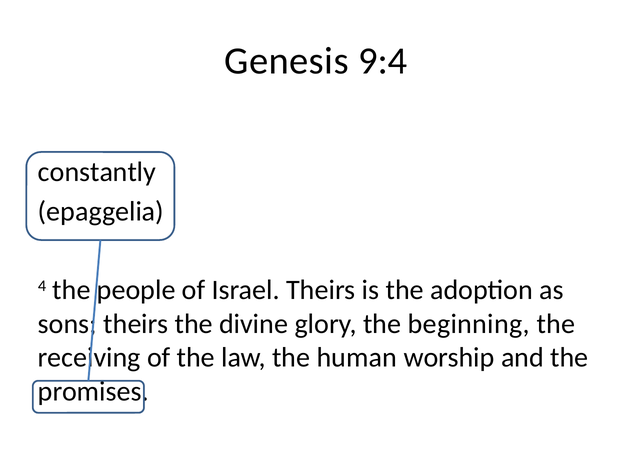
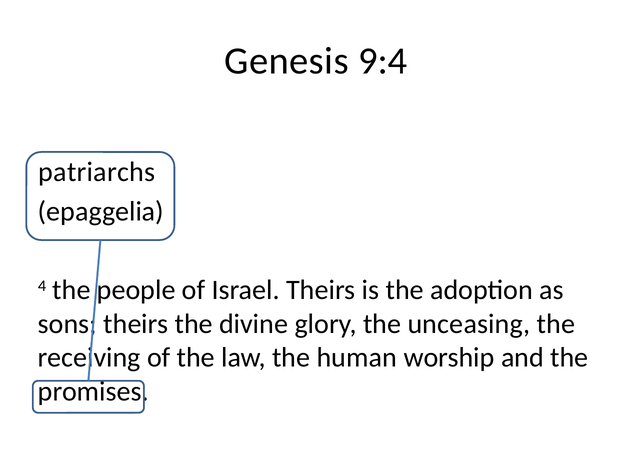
constantly: constantly -> patriarchs (97, 172)
beginning: beginning -> unceasing (469, 324)
